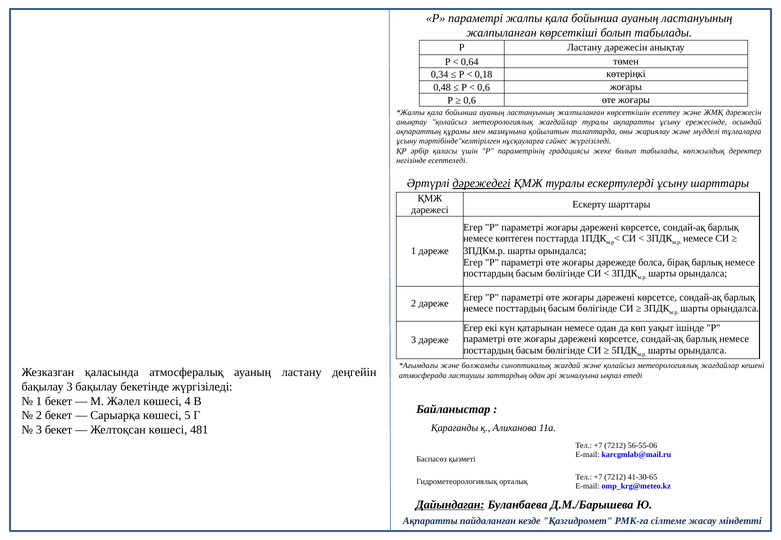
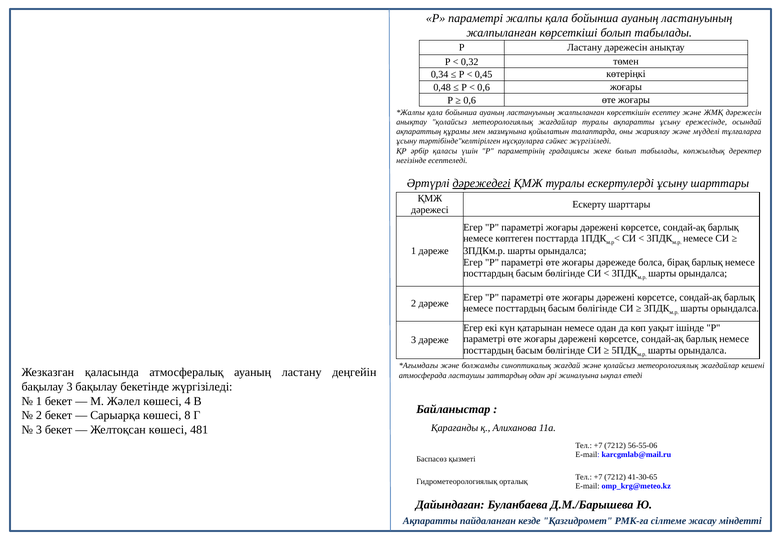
0,64: 0,64 -> 0,32 (470, 62)
0,18: 0,18 -> 0,45 (484, 75)
5: 5 -> 8 (187, 416)
Дайындаған underline: present -> none (450, 505)
